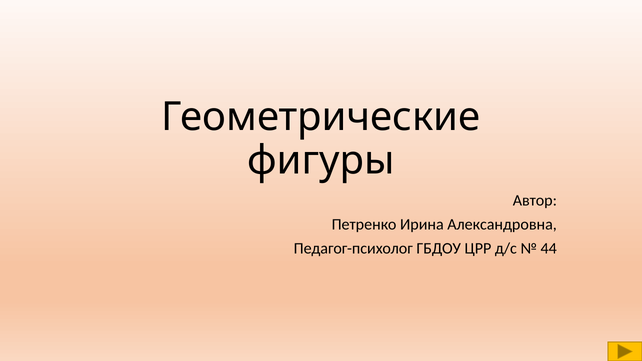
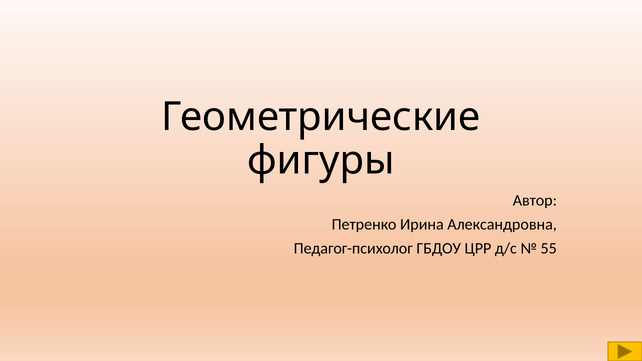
44: 44 -> 55 (549, 249)
